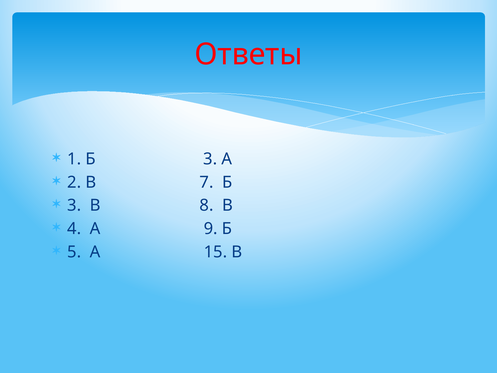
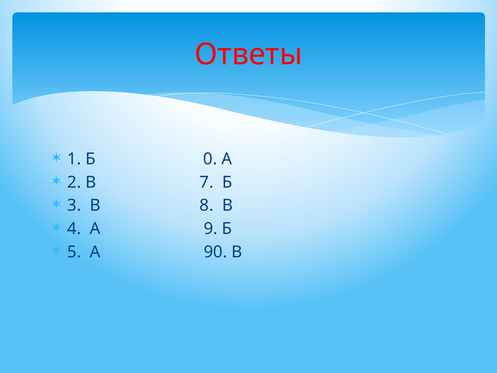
Б 3: 3 -> 0 (210, 159)
15: 15 -> 90 (215, 252)
